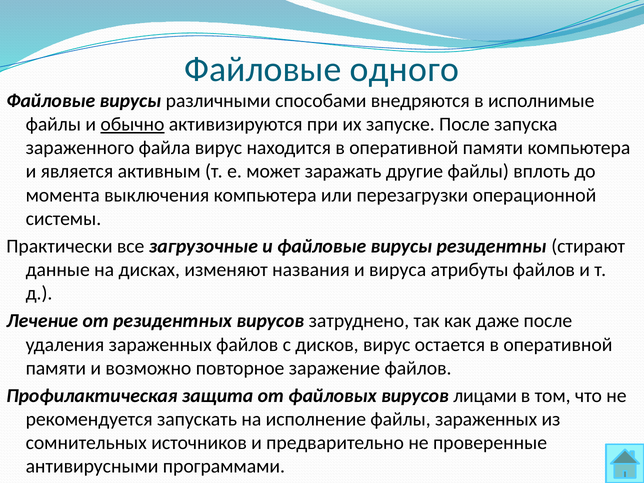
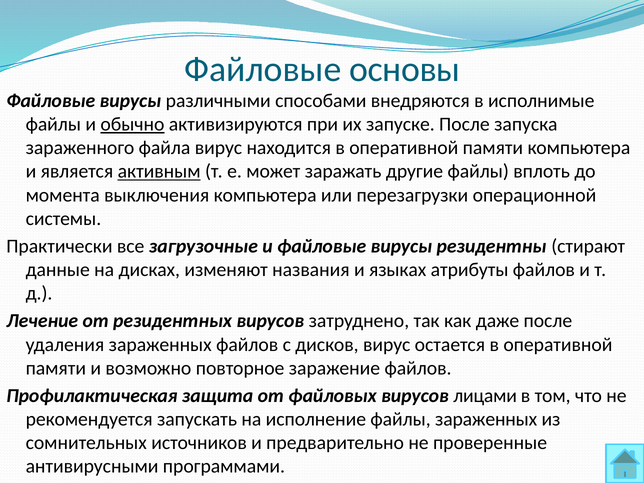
одного: одного -> основы (405, 70)
активным underline: none -> present (159, 171)
вируса: вируса -> языках (398, 270)
